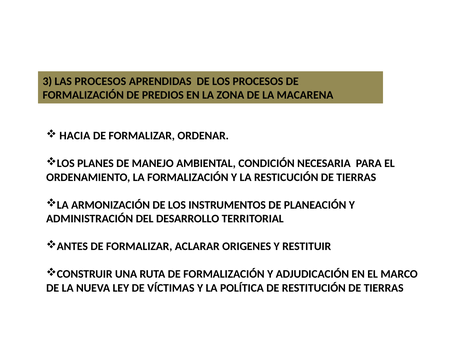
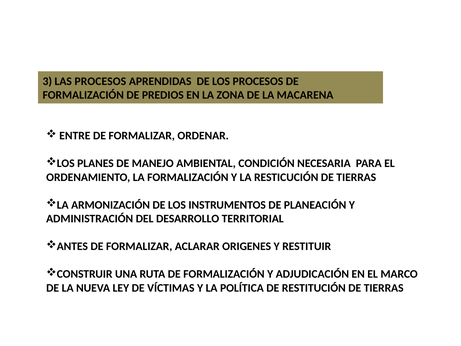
HACIA: HACIA -> ENTRE (75, 136)
